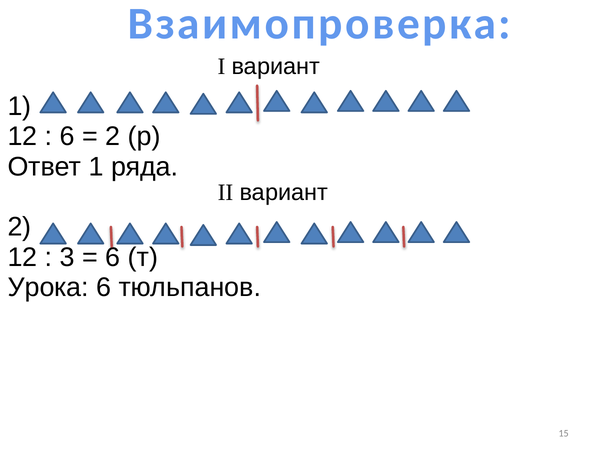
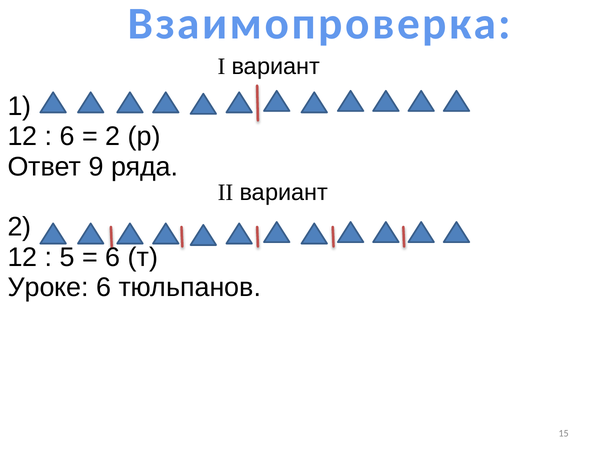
Ответ 1: 1 -> 9 (96, 167)
3: 3 -> 5 (67, 257)
Урока: Урока -> Уроке (48, 287)
